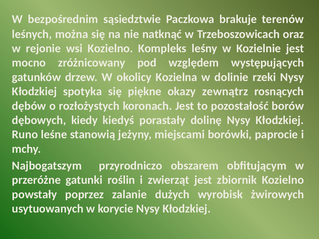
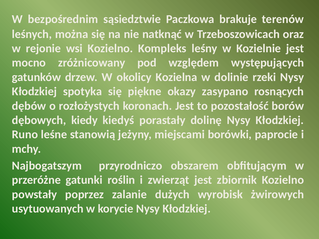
zewnątrz: zewnątrz -> zasypano (225, 92)
